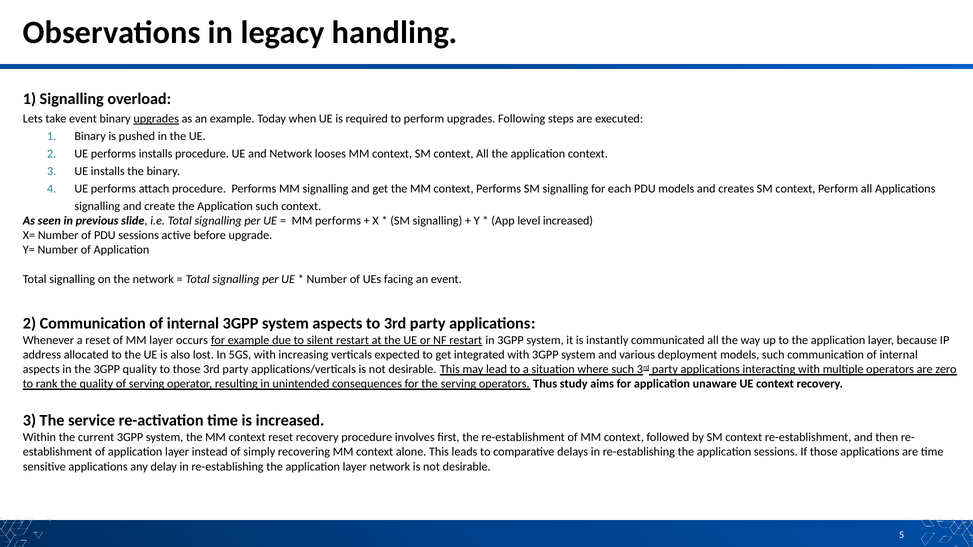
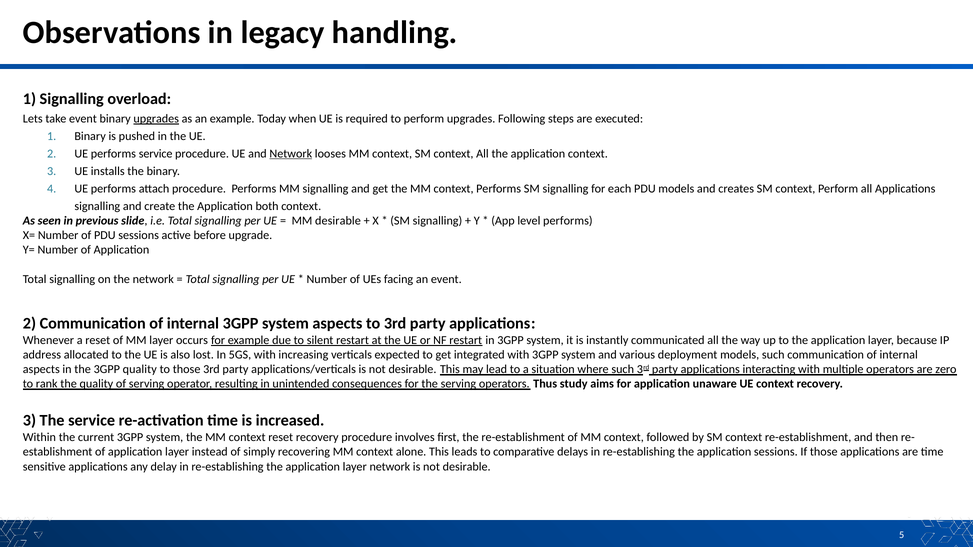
performs installs: installs -> service (156, 154)
Network underline: none -> present (291, 154)
Application such: such -> both (267, 206)
MM performs: performs -> desirable (338, 221)
level increased: increased -> performs (568, 221)
